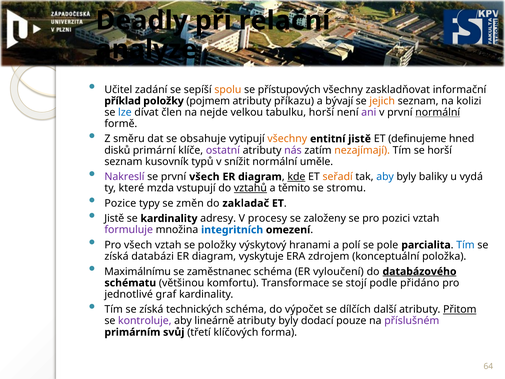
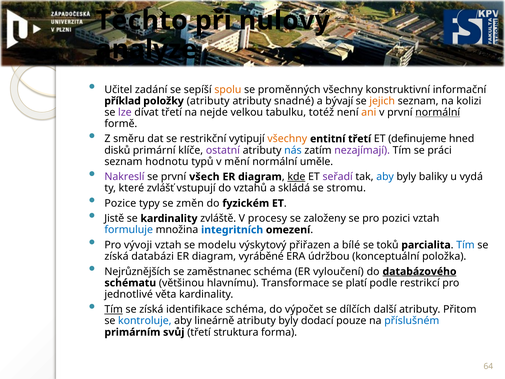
Deadly: Deadly -> Těchto (142, 21)
relační: relační -> nulový (284, 21)
přístupových: přístupových -> proměnných (289, 89)
zaskladňovat: zaskladňovat -> konstruktivní (398, 89)
položky pojmem: pojmem -> atributy (208, 101)
příkazu: příkazu -> snadné (294, 101)
lze colour: blue -> purple (125, 112)
dívat člen: člen -> třetí (172, 112)
tabulku horší: horší -> totéž (321, 112)
ani colour: purple -> orange (369, 112)
obsahuje: obsahuje -> restrikční (203, 139)
entitní jistě: jistě -> třetí (360, 139)
nás colour: purple -> blue (293, 150)
nezajímají colour: orange -> purple (362, 150)
se horší: horší -> práci (440, 150)
kusovník: kusovník -> hodnotu (167, 162)
snížit: snížit -> mění (237, 162)
seřadí colour: orange -> purple (338, 177)
mzda: mzda -> zvlášť (160, 188)
vztahů underline: present -> none (250, 188)
těmito: těmito -> skládá (294, 188)
zakladač: zakladač -> fyzickém (246, 203)
adresy: adresy -> zvláště (218, 218)
formuluje colour: purple -> blue (129, 230)
Pro všech: všech -> vývoji (138, 245)
se položky: položky -> modelu (217, 245)
hranami: hranami -> přiřazen (310, 245)
polí: polí -> bílé (351, 245)
pole: pole -> toků (388, 245)
vyskytuje: vyskytuje -> vyráběné (261, 256)
zdrojem: zdrojem -> údržbou (329, 256)
Maximálnímu: Maximálnímu -> Nejrůznějších (138, 271)
komfortu: komfortu -> hlavnímu (233, 283)
stojí: stojí -> platí (356, 283)
přidáno: přidáno -> restrikcí (420, 283)
graf: graf -> věta (166, 294)
Tím underline: none -> present (114, 309)
technických: technických -> identifikace (195, 309)
Přitom underline: present -> none (460, 309)
kontroluje colour: purple -> blue (145, 321)
příslušném colour: purple -> blue (412, 321)
klíčových: klíčových -> struktura (236, 332)
